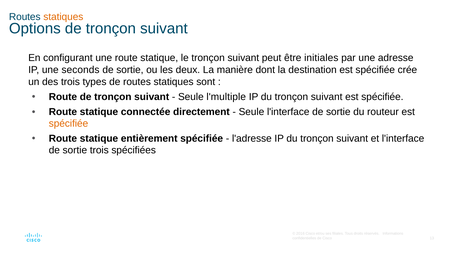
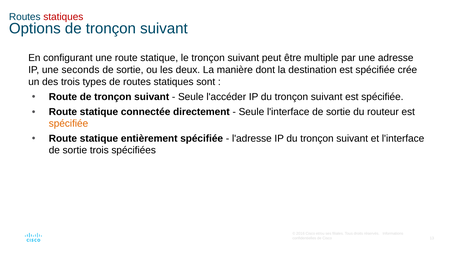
statiques colour: orange -> red (63, 17)
initiales: initiales -> multiple (321, 58)
l'multiple: l'multiple -> l'accéder (226, 97)
